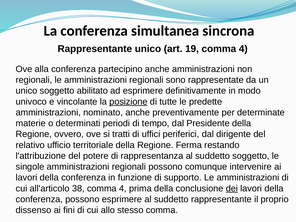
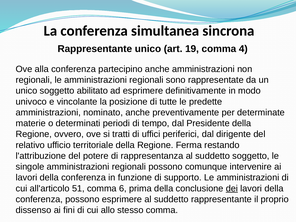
posizione underline: present -> none (128, 102)
38: 38 -> 51 (78, 188)
4: 4 -> 6 (123, 188)
